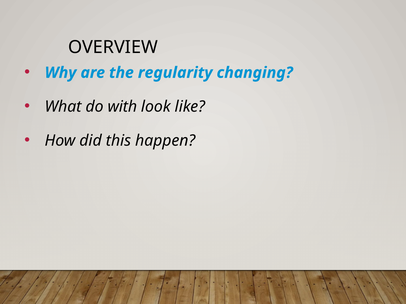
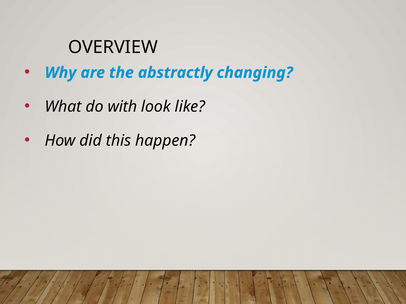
regularity: regularity -> abstractly (175, 73)
